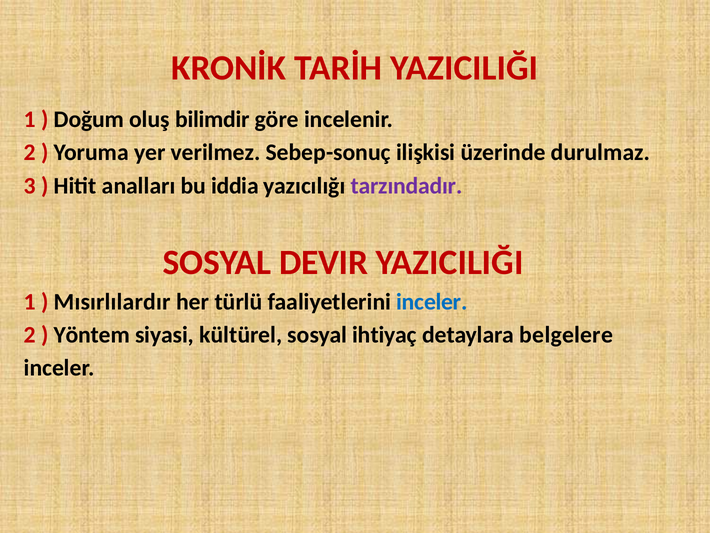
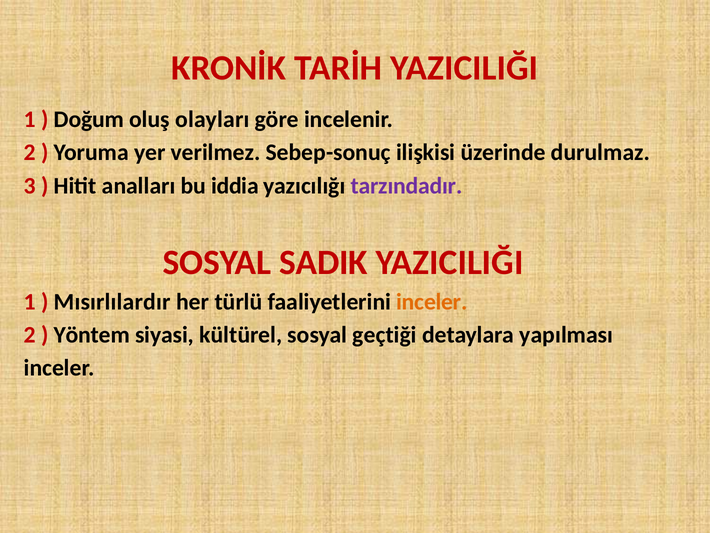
bilimdir: bilimdir -> olayları (212, 119)
DEVIR: DEVIR -> SADIK (324, 262)
inceler colour: blue -> orange (432, 301)
ihtiyaç: ihtiyaç -> geçtiği (385, 335)
belgelere: belgelere -> yapılması (566, 335)
